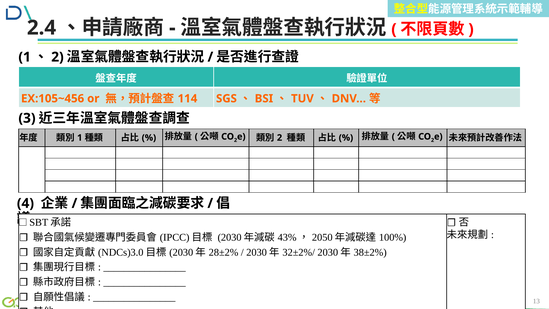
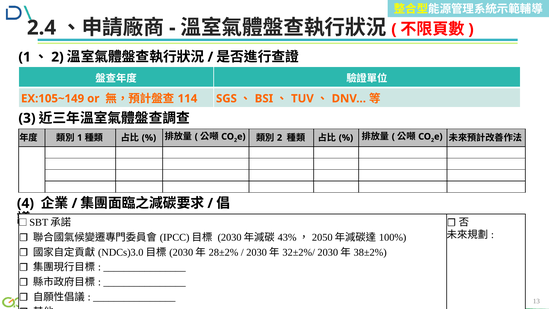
EX:105~456: EX:105~456 -> EX:105~149 (53, 98)
